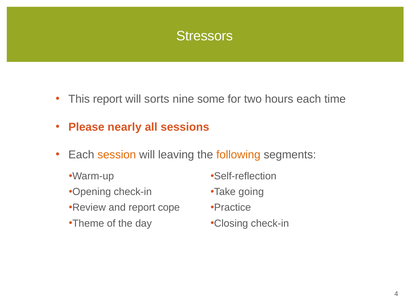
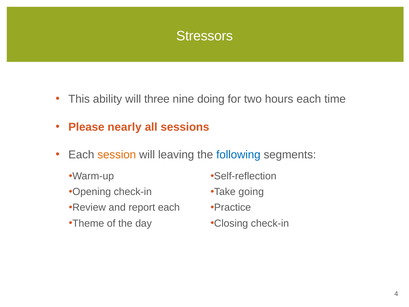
This report: report -> ability (108, 99)
sorts: sorts -> three (157, 99)
some: some -> doing (211, 99)
following colour: orange -> blue (238, 155)
report cope: cope -> each (169, 207)
